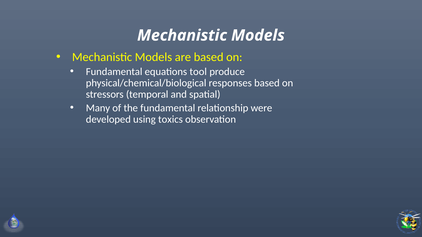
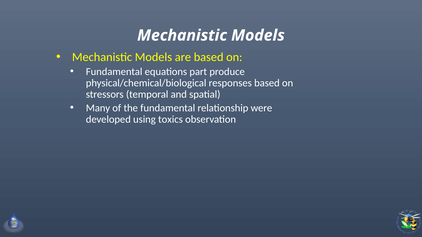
tool: tool -> part (198, 72)
